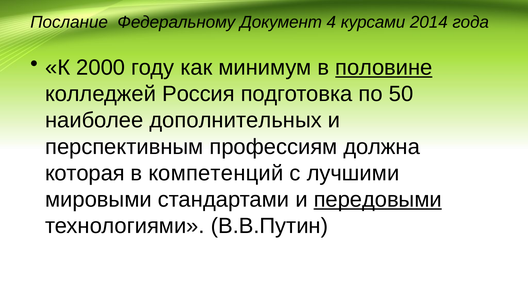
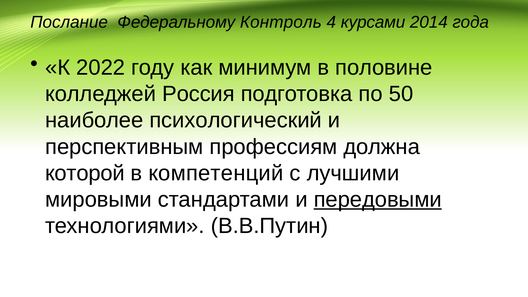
Документ: Документ -> Контроль (281, 22)
2000: 2000 -> 2022 (101, 68)
половине underline: present -> none (384, 68)
дополнительных: дополнительных -> психологический (236, 120)
которая: которая -> которой (85, 173)
